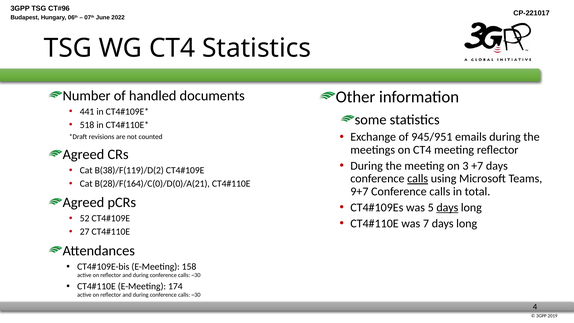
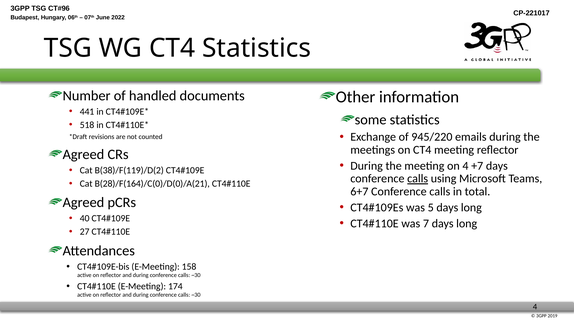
945/951: 945/951 -> 945/220 (432, 137)
on 3: 3 -> 4 (465, 166)
9+7: 9+7 -> 6+7 (359, 192)
days underline: present -> none (447, 207)
52: 52 -> 40 (85, 218)
